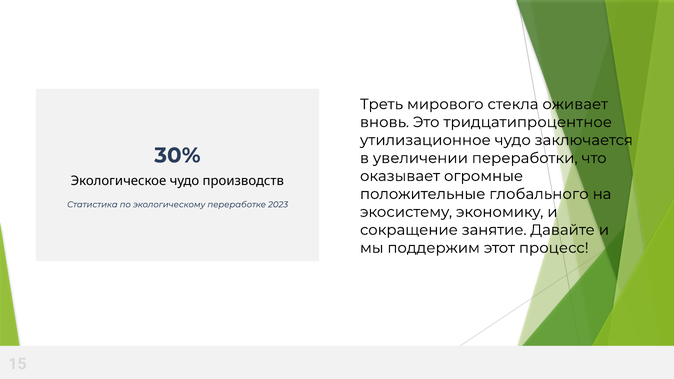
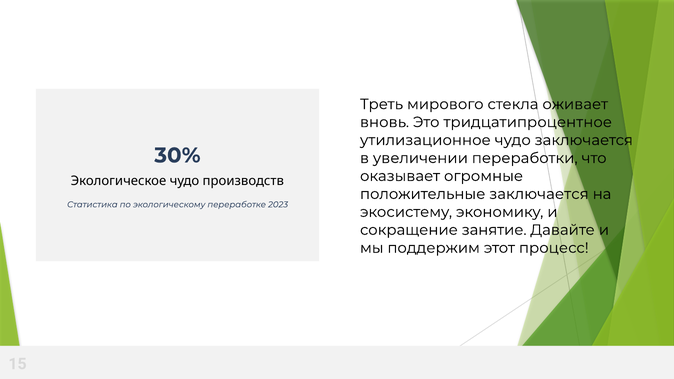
положительные глобального: глобального -> заключается (539, 194)
